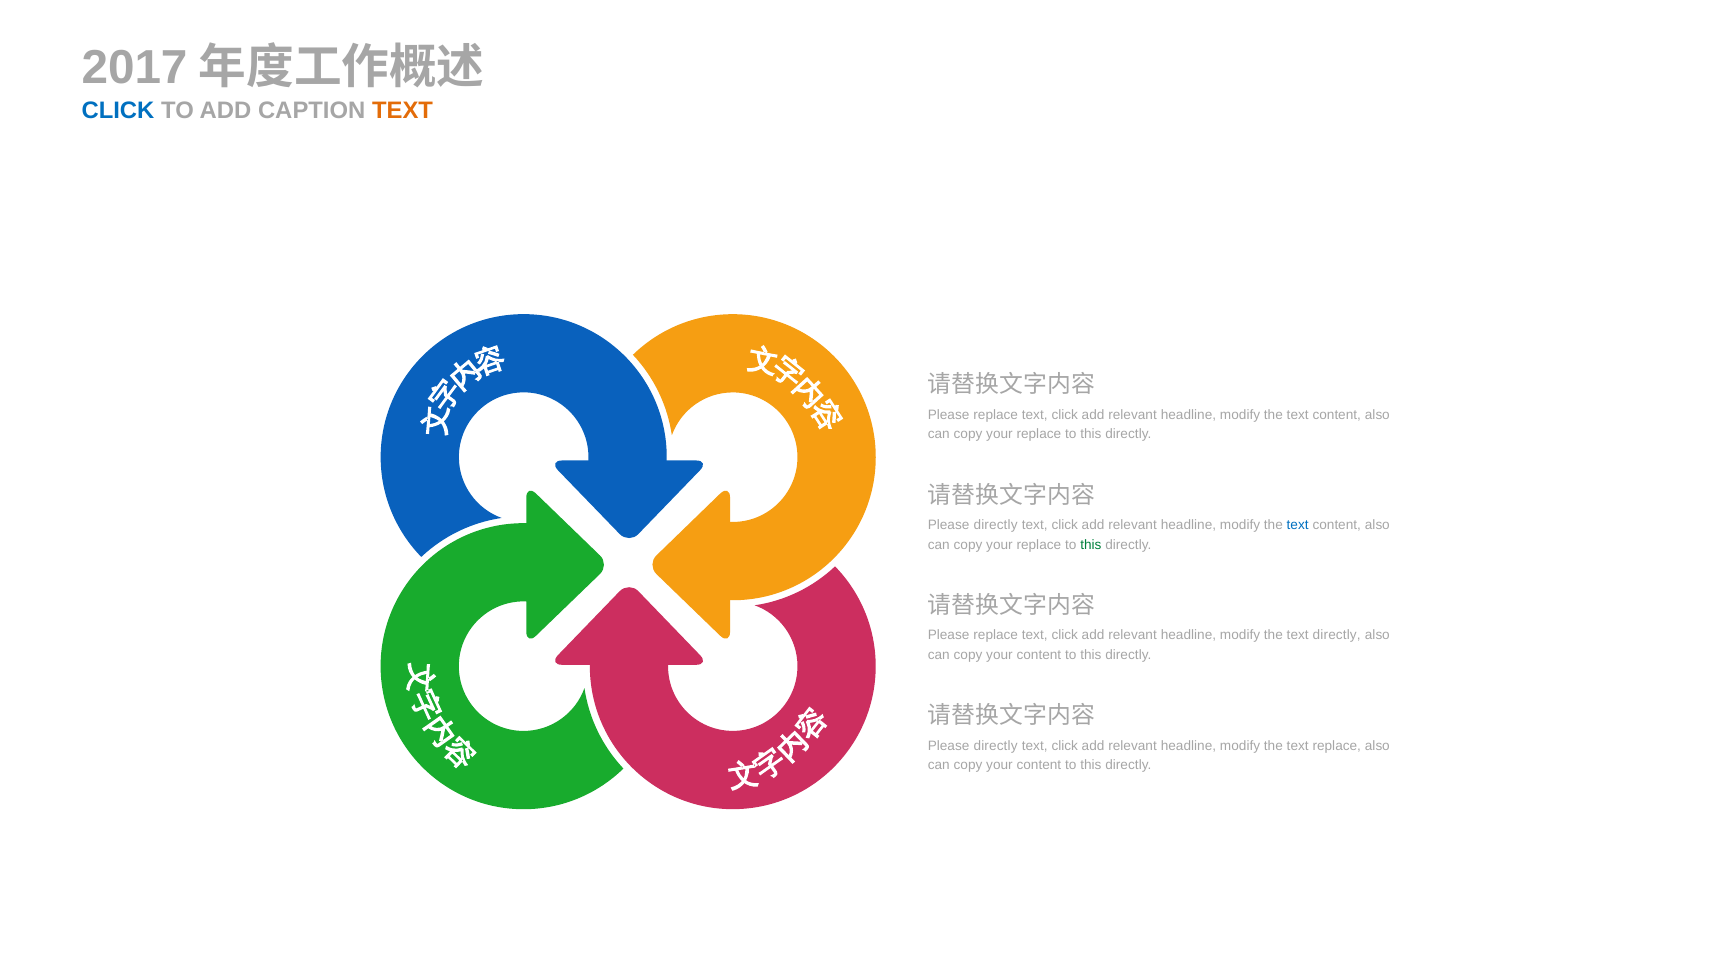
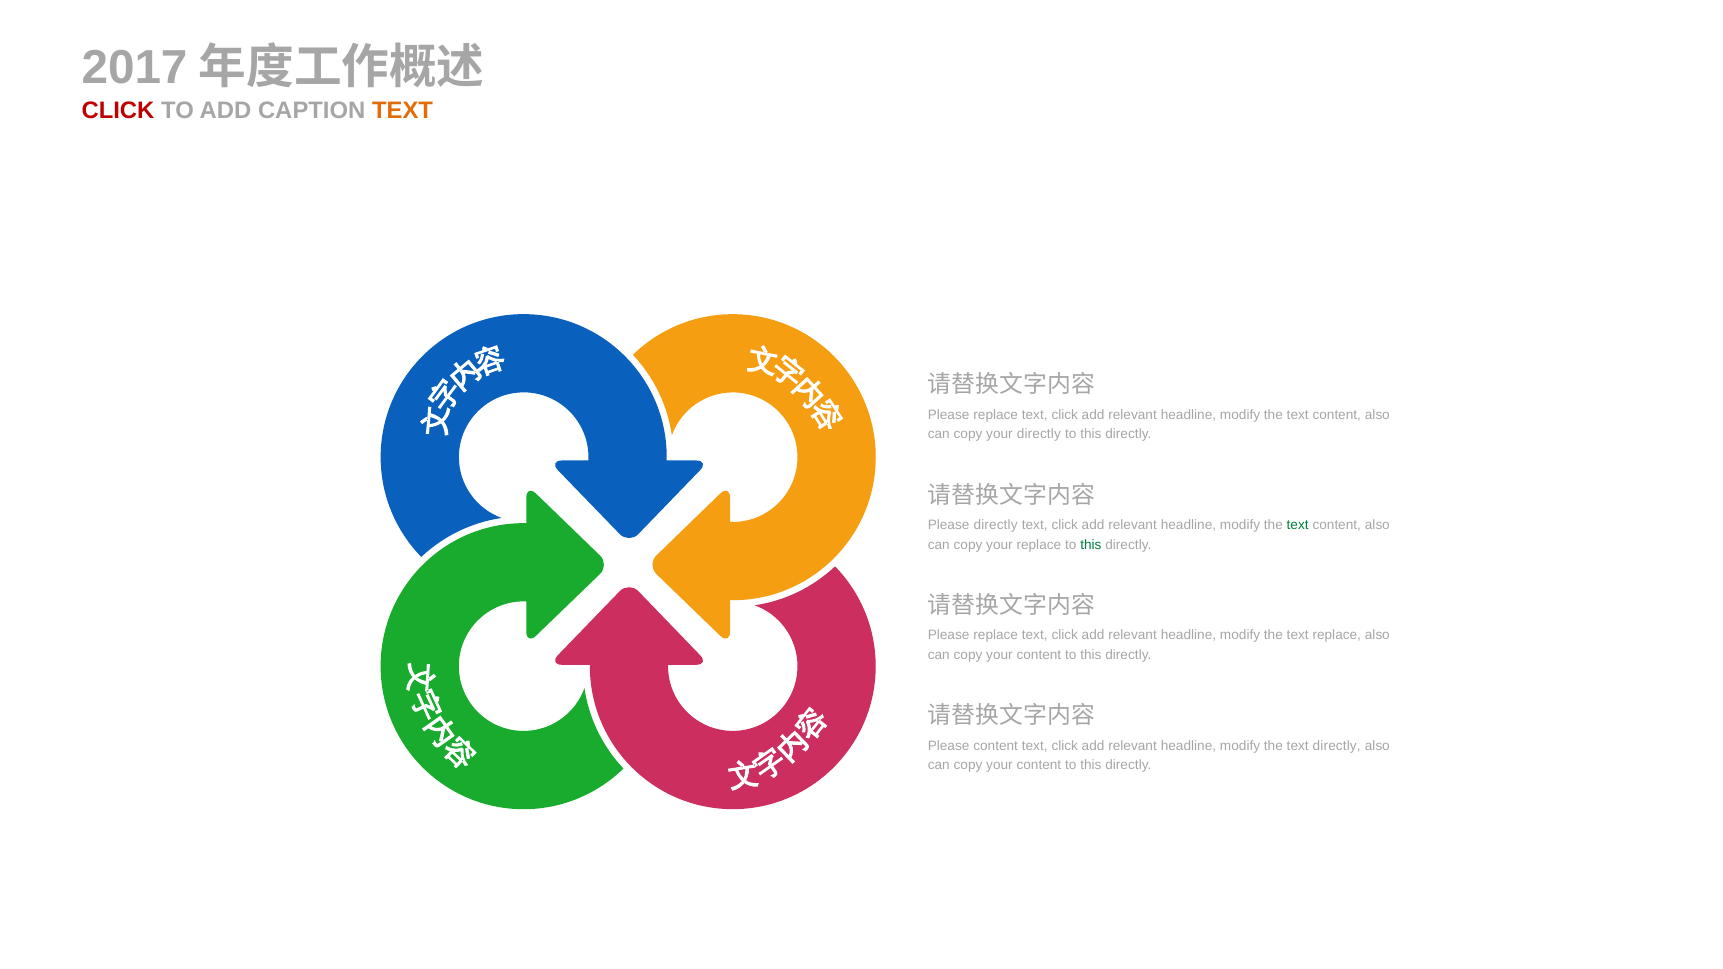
CLICK colour: blue -> red (118, 110)
replace: replace -> directly (1039, 434)
text colour: blue -> green (1298, 525)
text directly: directly -> replace (1337, 635)
directly: directly -> content (996, 746)
text replace: replace -> directly (1337, 746)
